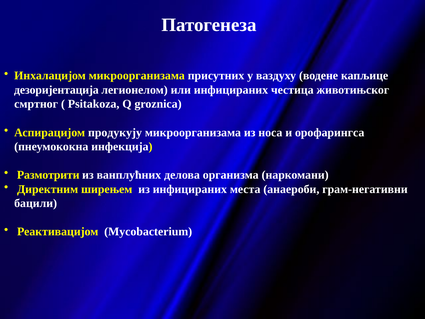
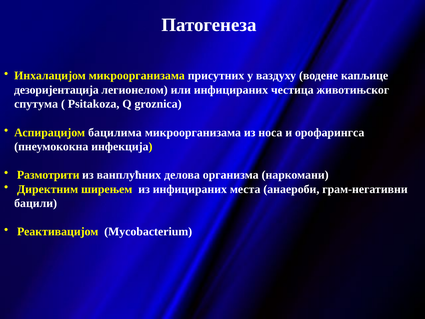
смртног: смртног -> спутума (36, 104)
продукују: продукују -> бацилима (115, 132)
